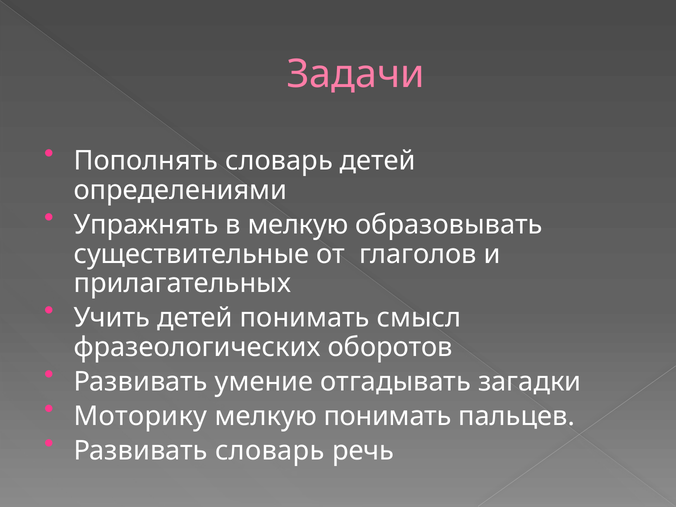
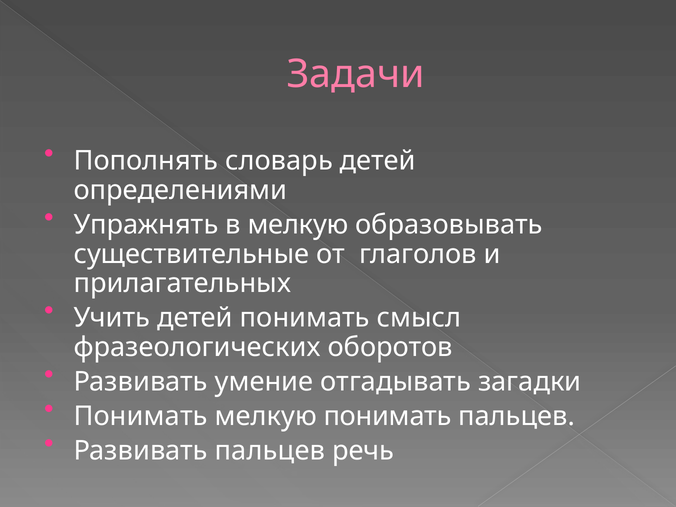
Моторику: Моторику -> Понимать (141, 416)
Развивать словарь: словарь -> пальцев (270, 451)
